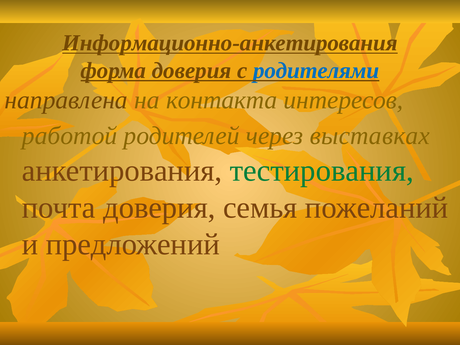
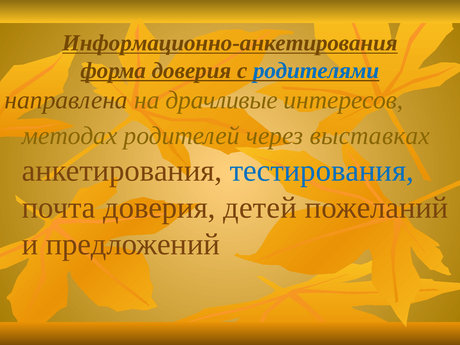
контакта: контакта -> драчливые (222, 100)
работой: работой -> методах (70, 136)
тестирования colour: green -> blue (322, 171)
семья: семья -> детей (260, 208)
